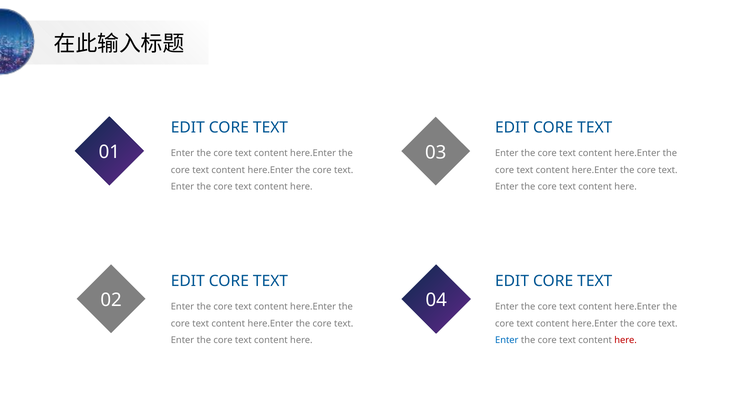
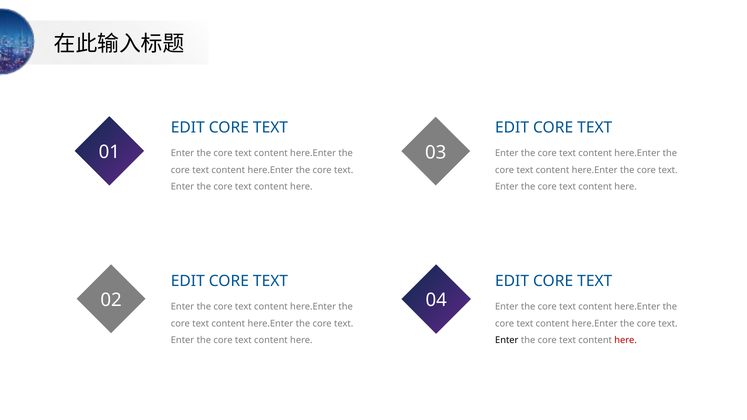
Enter colour: blue -> black (507, 341)
